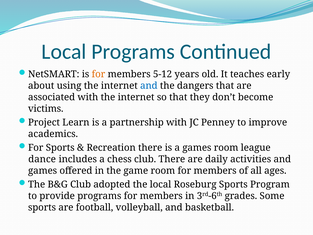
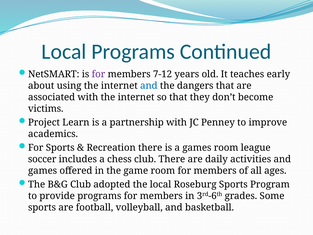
for colour: orange -> purple (98, 74)
5-12: 5-12 -> 7-12 (163, 74)
dance: dance -> soccer (42, 159)
